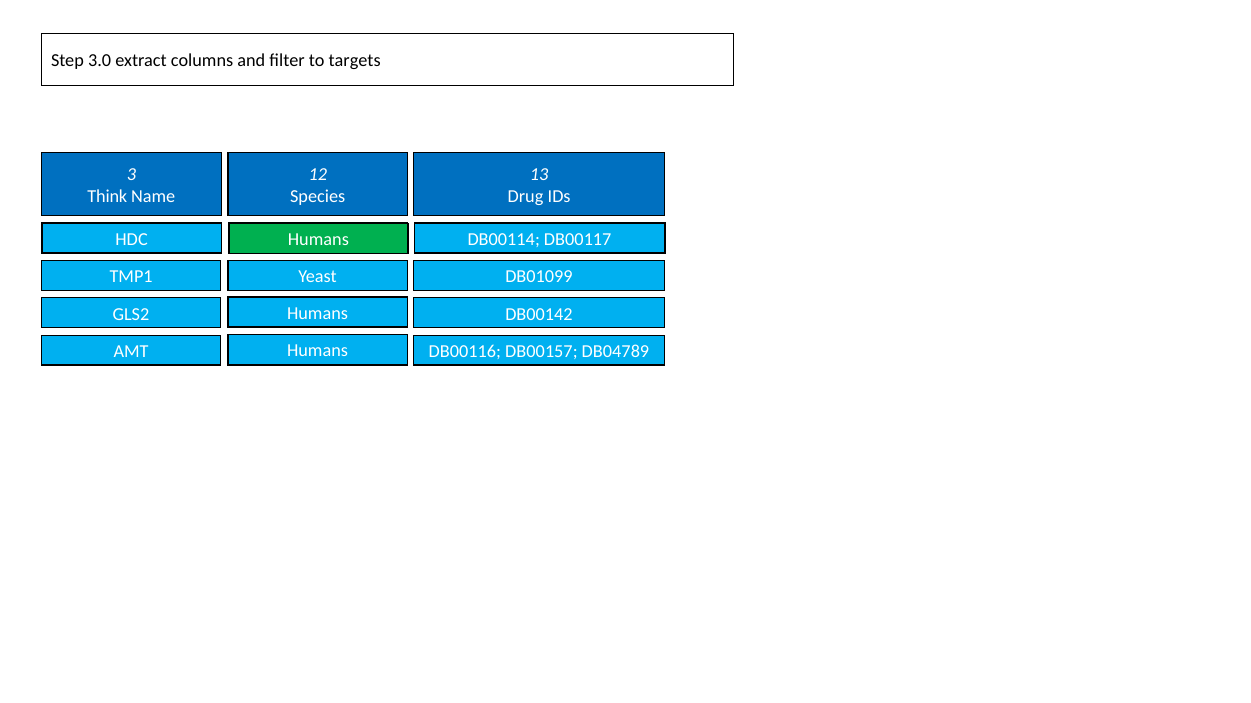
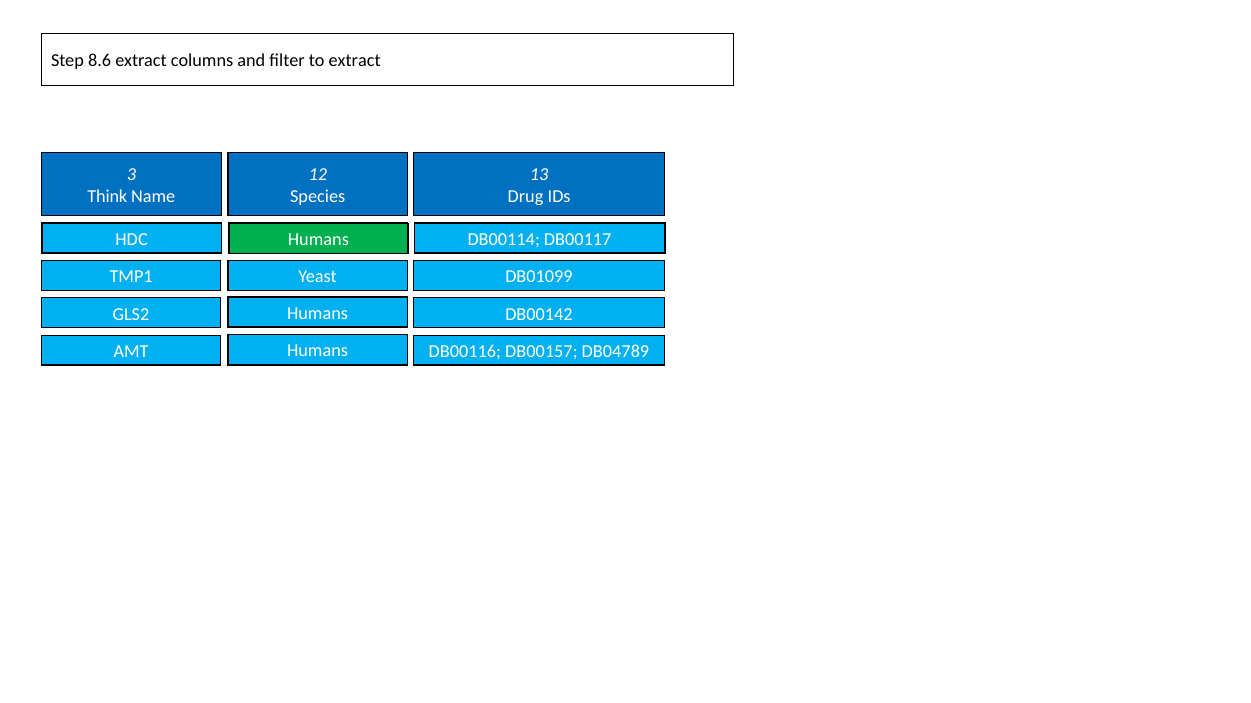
3.0: 3.0 -> 8.6 (100, 61)
to targets: targets -> extract (355, 61)
